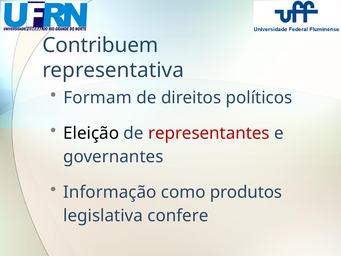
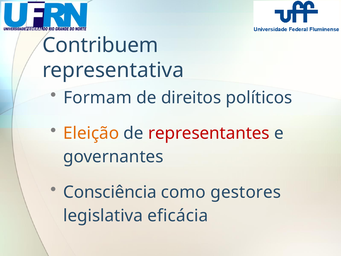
Eleição colour: black -> orange (91, 133)
Informação: Informação -> Consciência (110, 192)
produtos: produtos -> gestores (246, 192)
confere: confere -> eficácia (178, 216)
